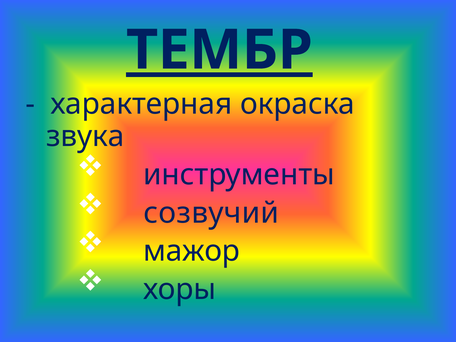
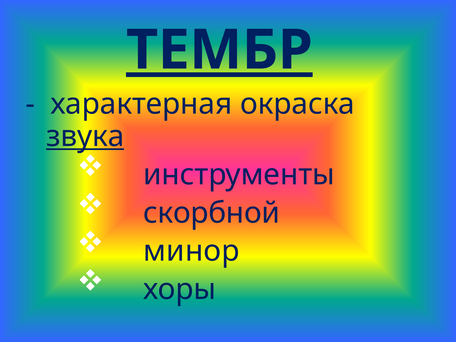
звука underline: none -> present (85, 136)
созвучий: созвучий -> скорбной (212, 213)
мажор: мажор -> минор (191, 251)
